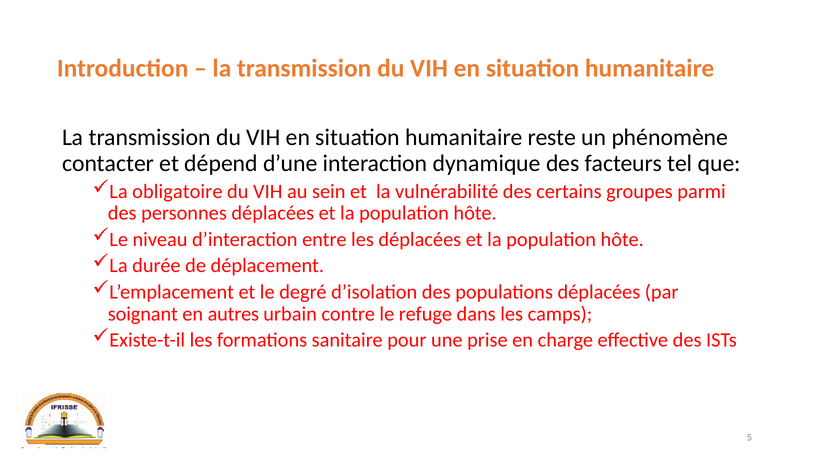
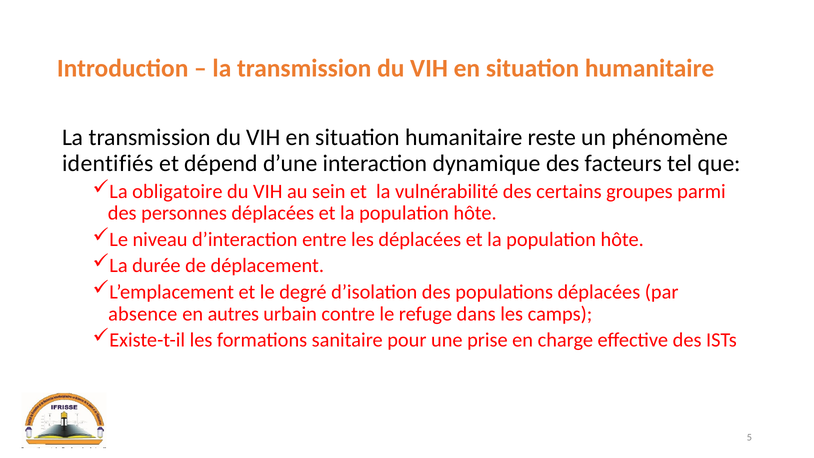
contacter: contacter -> identifiés (108, 163)
soignant: soignant -> absence (143, 314)
